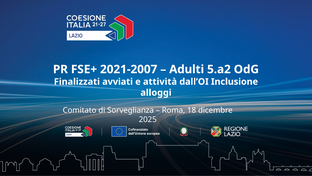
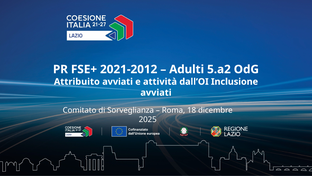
2021-2007: 2021-2007 -> 2021-2012 (129, 69)
Finalizzati: Finalizzati -> Attribuito (77, 81)
alloggi: alloggi -> avviati (156, 92)
